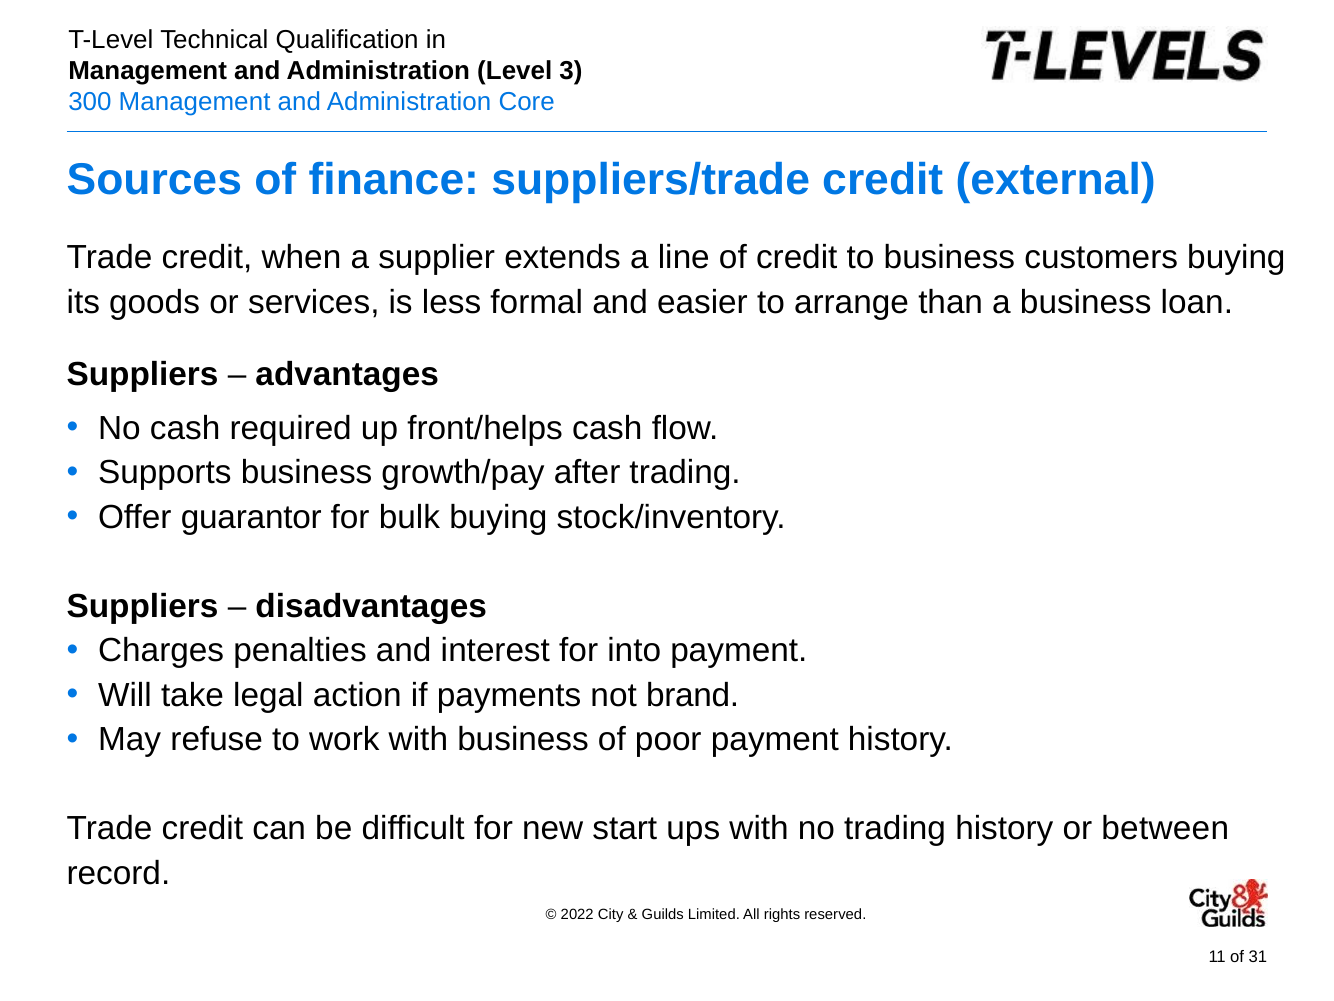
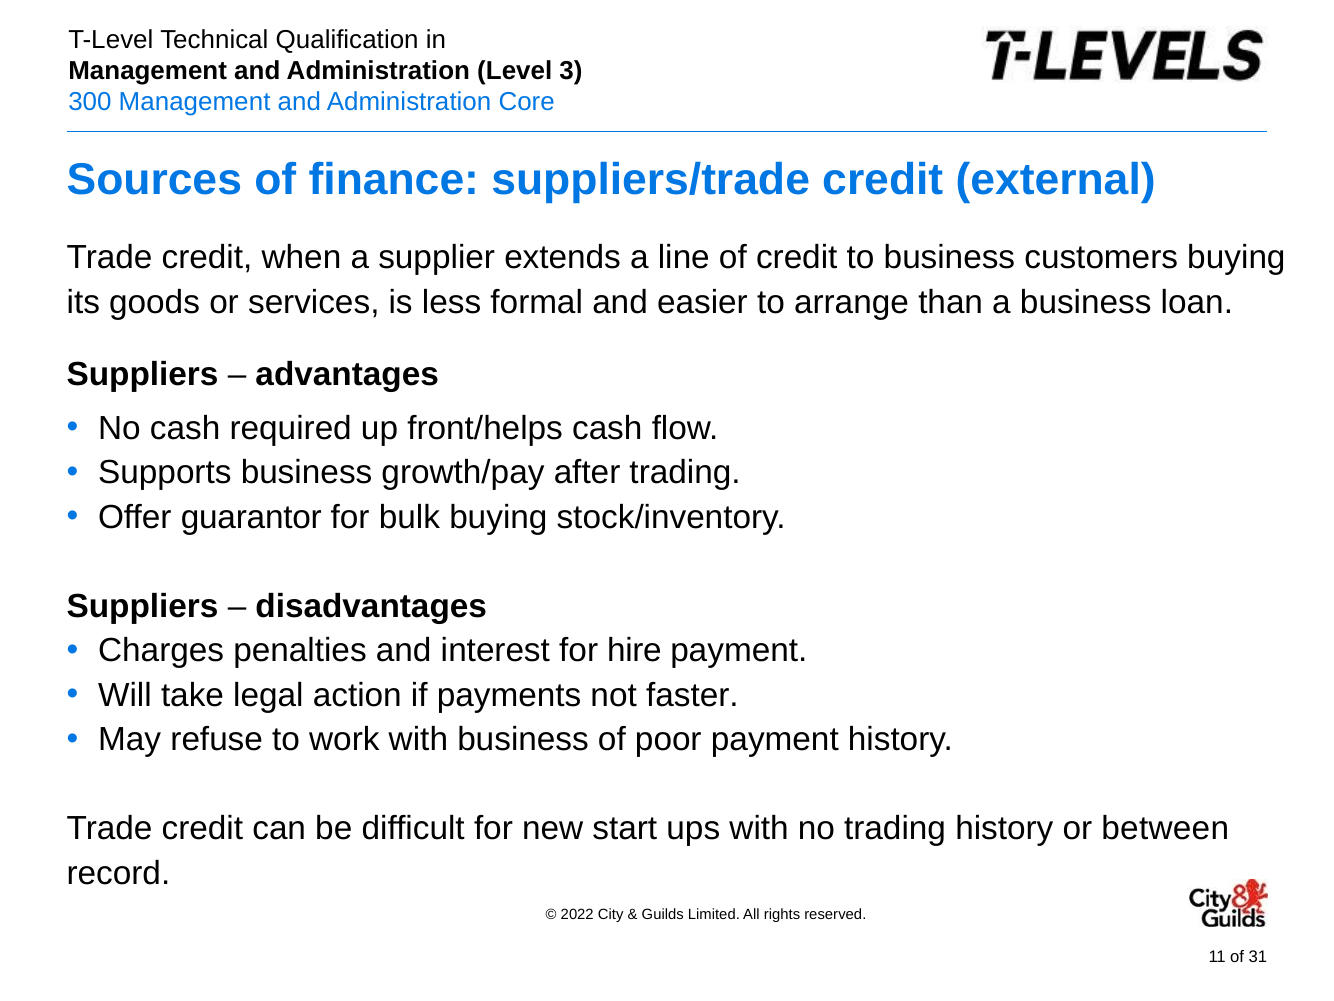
into: into -> hire (634, 651)
brand: brand -> faster (692, 695)
